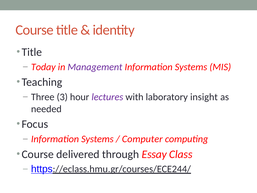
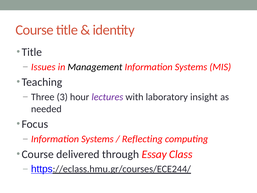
Today: Today -> Issues (43, 67)
Management colour: purple -> black (95, 67)
Computer: Computer -> Reflecting (142, 139)
